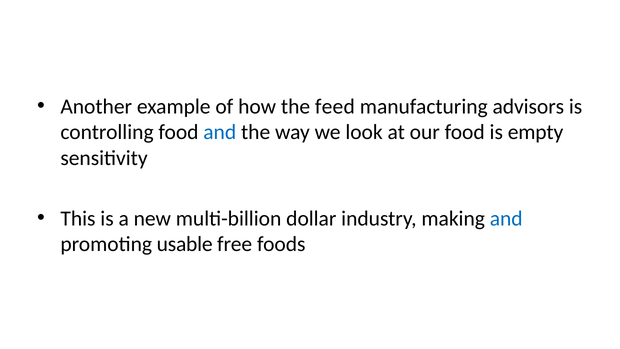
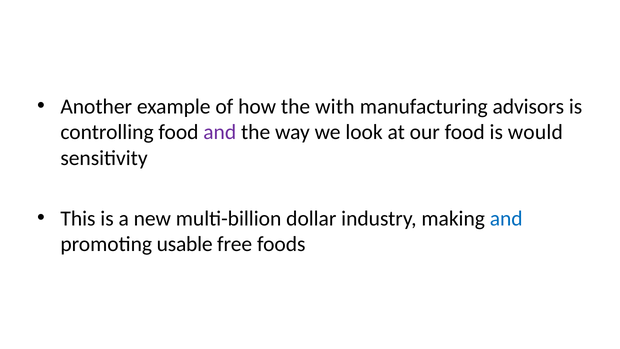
feed: feed -> with (335, 106)
and colour: blue -> purple (220, 132)
empty: empty -> would (535, 132)
